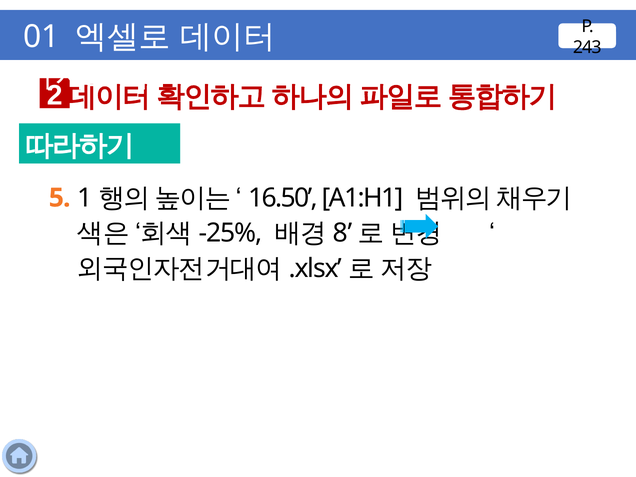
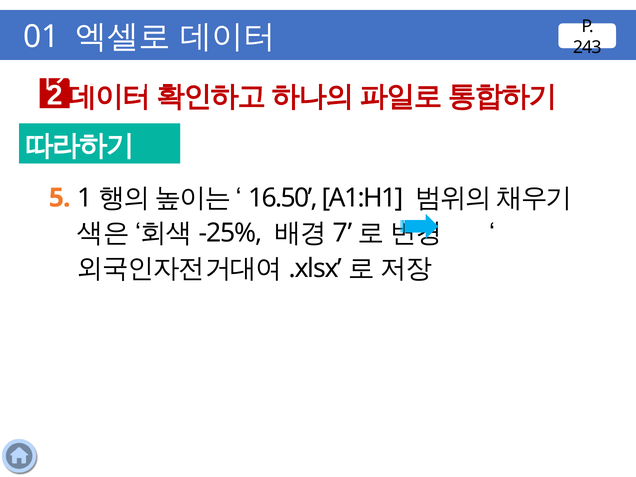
8: 8 -> 7 (342, 233)
